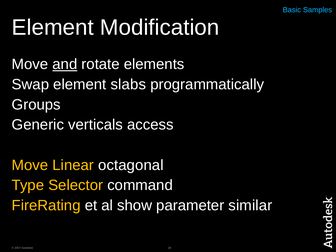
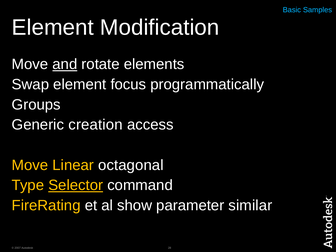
slabs: slabs -> focus (128, 84)
verticals: verticals -> creation (95, 125)
Selector underline: none -> present (76, 185)
